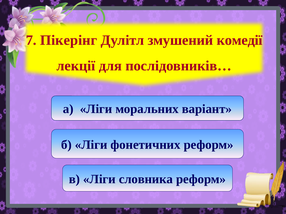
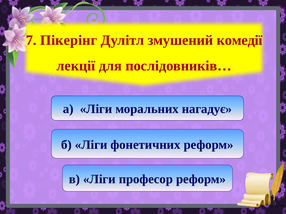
варіант: варіант -> нагадує (207, 109)
словника: словника -> професор (146, 179)
